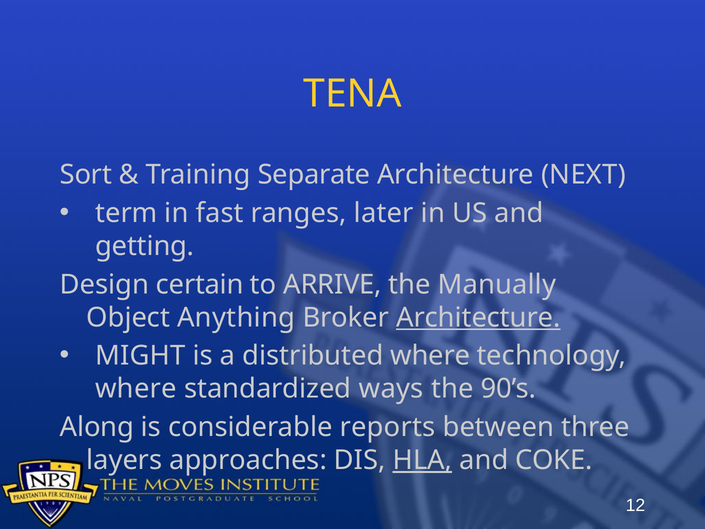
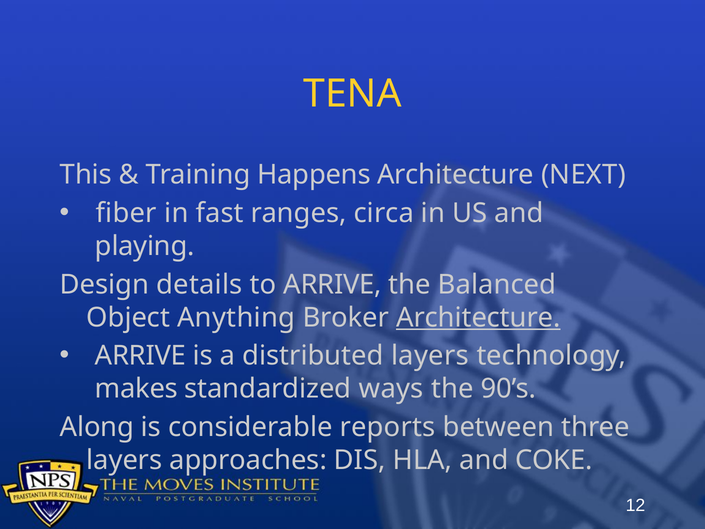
Sort: Sort -> This (86, 175)
Separate: Separate -> Happens (314, 175)
term: term -> fiber (126, 213)
later: later -> circa (384, 213)
getting: getting -> playing (145, 246)
certain: certain -> details (200, 284)
Manually: Manually -> Balanced (497, 284)
MIGHT: MIGHT -> ARRIVE (141, 356)
distributed where: where -> layers (430, 356)
where: where -> makes (136, 389)
HLA underline: present -> none (422, 460)
